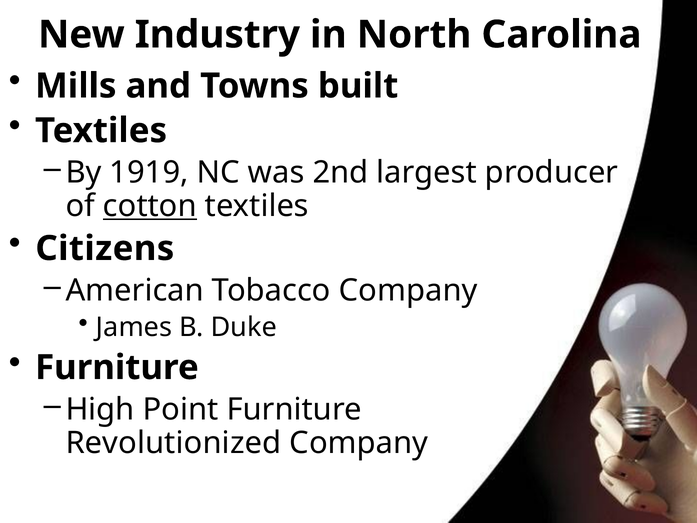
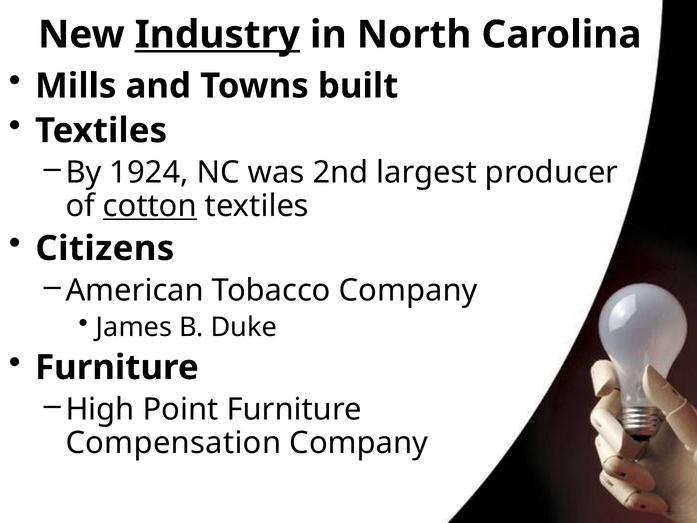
Industry underline: none -> present (217, 35)
1919: 1919 -> 1924 (149, 172)
Revolutionized: Revolutionized -> Compensation (173, 443)
